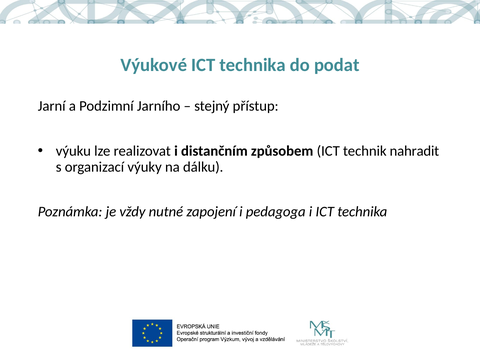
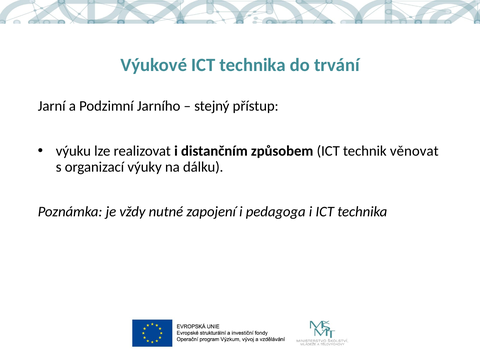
podat: podat -> trvání (337, 65)
nahradit: nahradit -> věnovat (414, 151)
